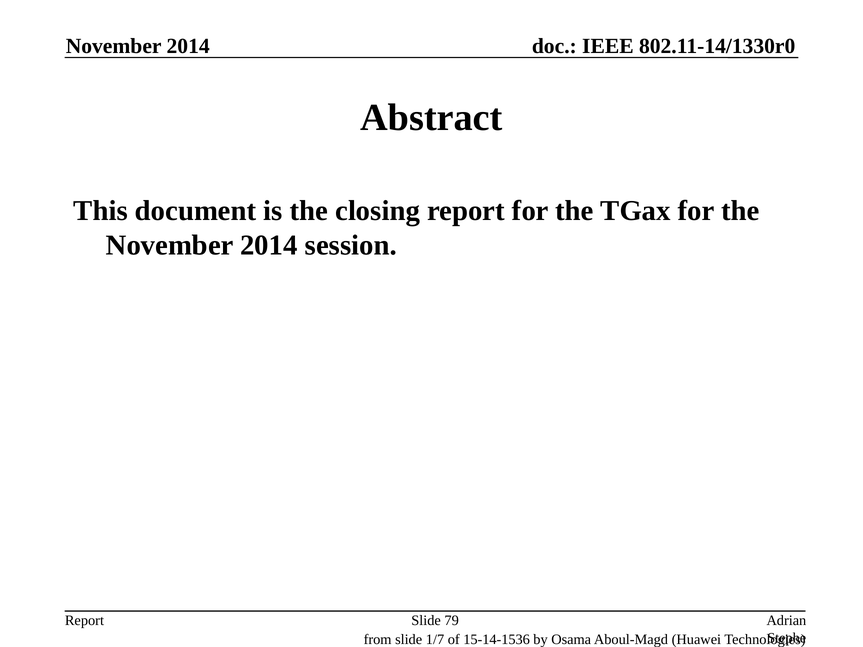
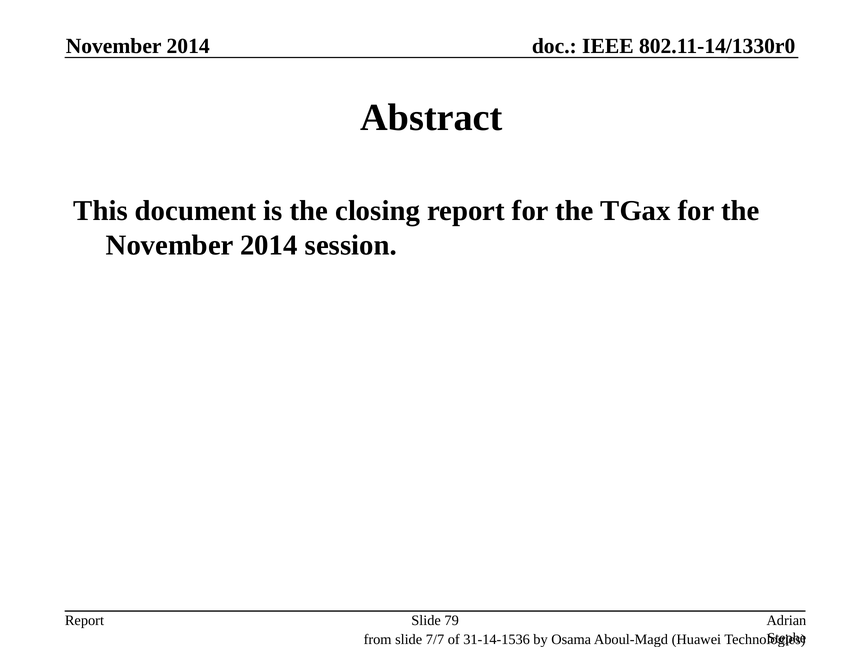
1/7: 1/7 -> 7/7 (435, 640)
15-14-1536: 15-14-1536 -> 31-14-1536 (497, 640)
